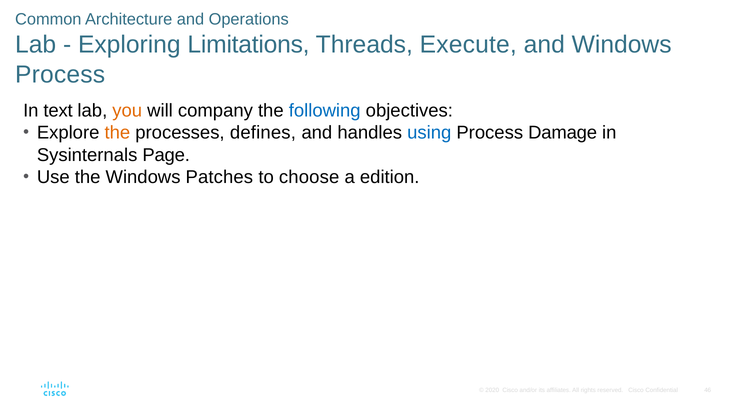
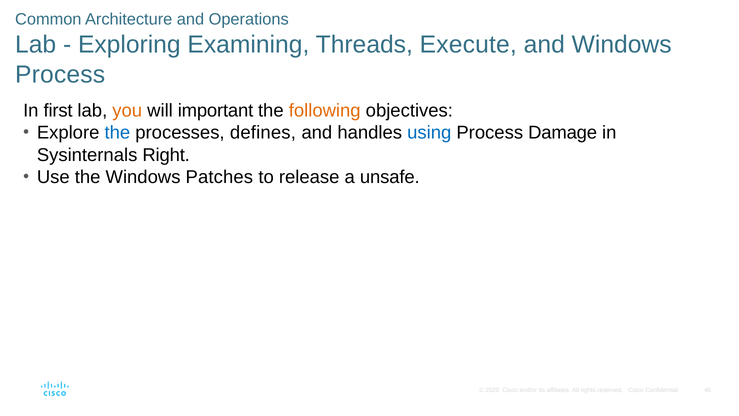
Limitations: Limitations -> Examining (248, 45)
text: text -> first (58, 110)
company: company -> important (216, 110)
following colour: blue -> orange (325, 110)
the colour: orange -> blue (117, 133)
Page: Page -> Right (166, 155)
choose: choose -> release (309, 177)
edition: edition -> unsafe (390, 177)
